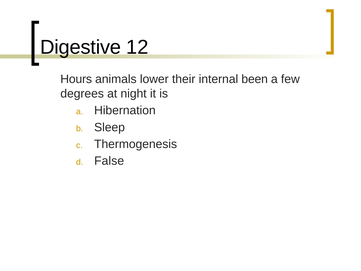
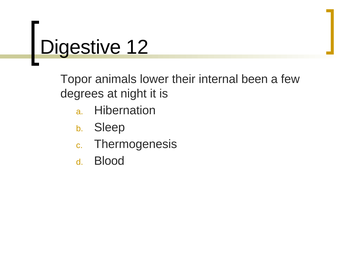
Hours: Hours -> Topor (76, 79)
False: False -> Blood (109, 161)
